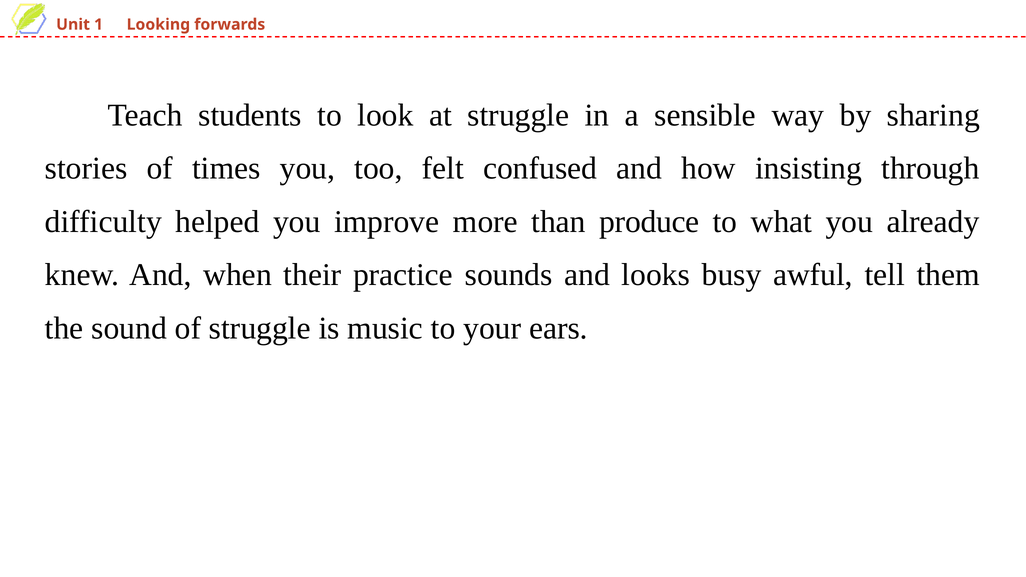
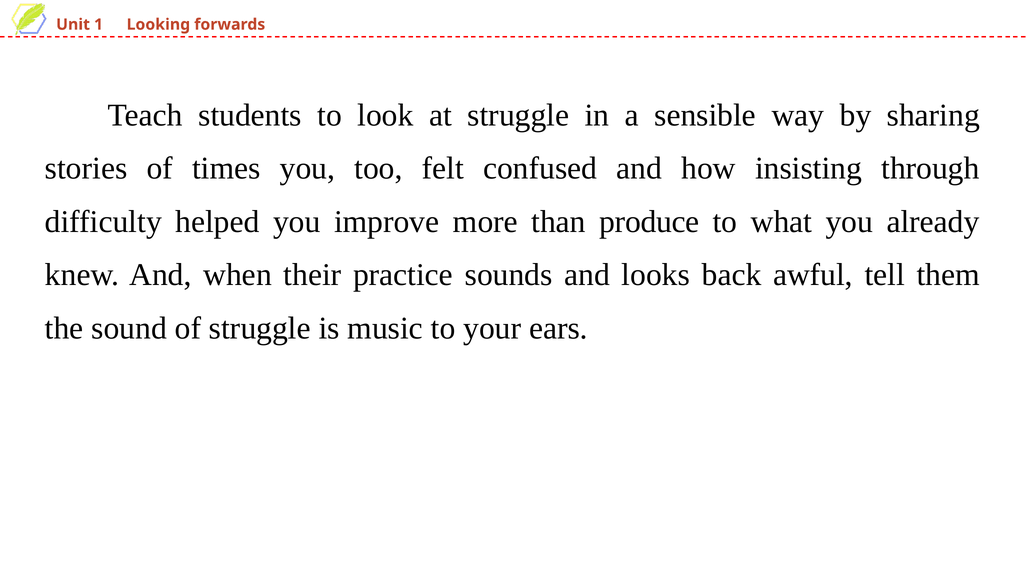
busy: busy -> back (732, 275)
